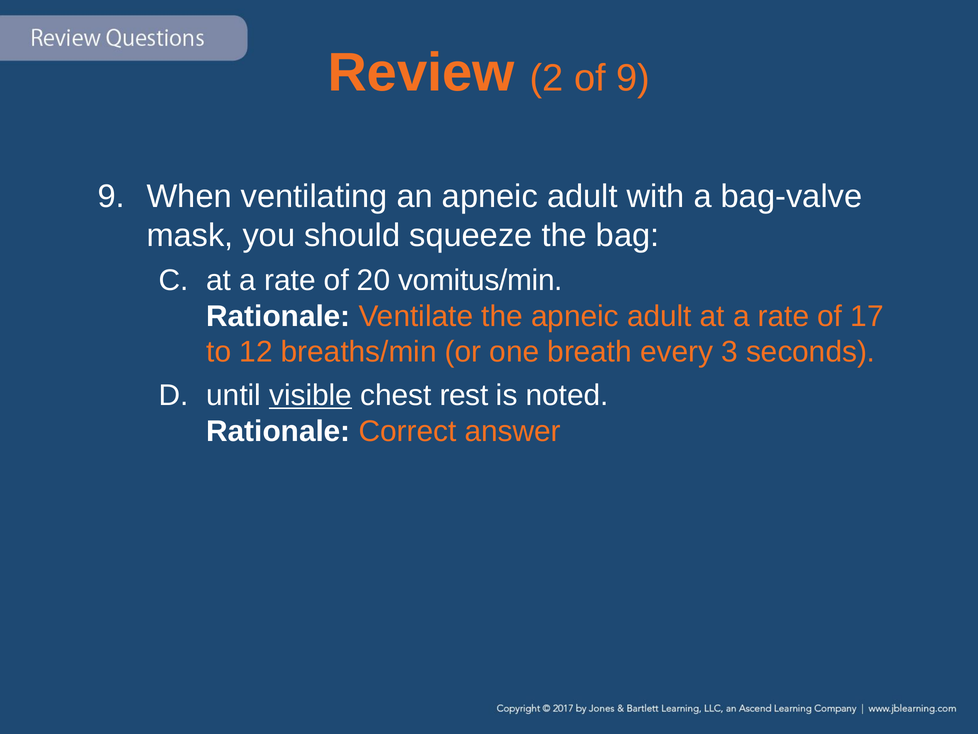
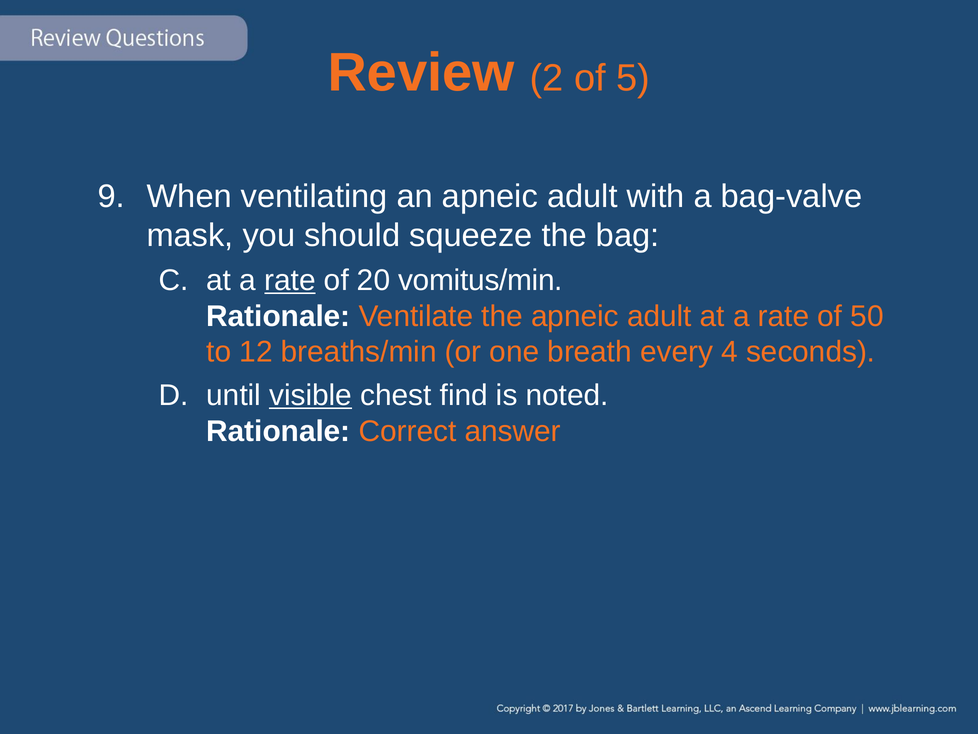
of 9: 9 -> 5 (633, 78)
rate underline: none -> present (290, 280)
17: 17 -> 50 (867, 316)
3: 3 -> 4 (730, 352)
rest: rest -> find (464, 395)
